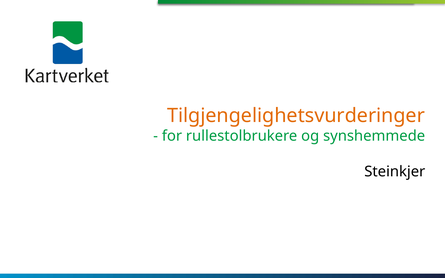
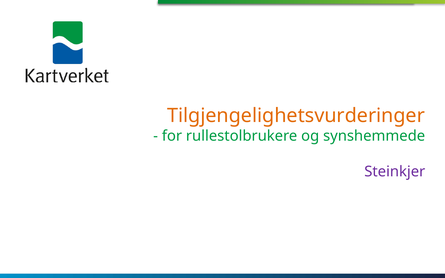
Steinkjer colour: black -> purple (395, 172)
